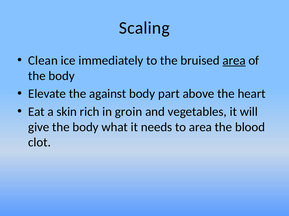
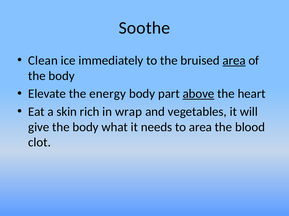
Scaling: Scaling -> Soothe (144, 28)
against: against -> energy (108, 94)
above underline: none -> present (199, 94)
groin: groin -> wrap (129, 112)
